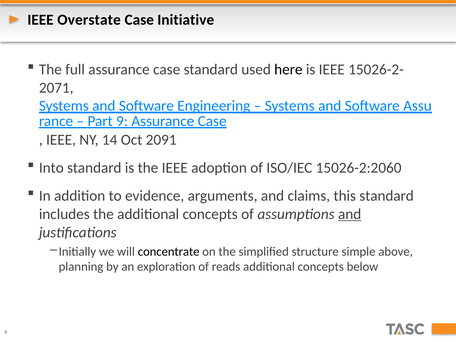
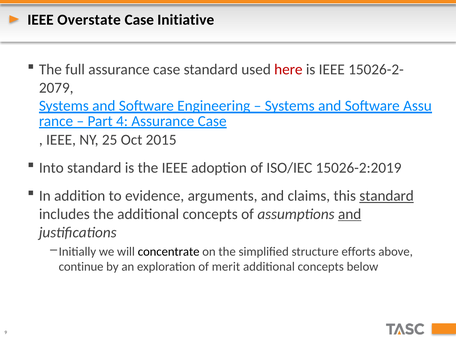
here colour: black -> red (288, 69)
2071: 2071 -> 2079 (56, 88)
Part 9: 9 -> 4 (122, 121)
14: 14 -> 25 (110, 140)
2091: 2091 -> 2015 (161, 140)
15026-2:2060: 15026-2:2060 -> 15026-2:2019 (359, 168)
standard underline: none -> present (387, 196)
simple: simple -> efforts (359, 252)
planning: planning -> continue (81, 267)
reads: reads -> merit (226, 267)
